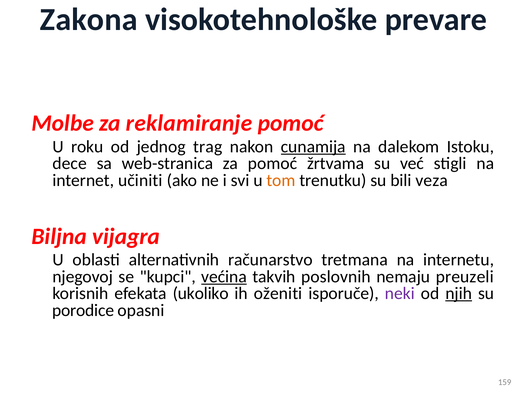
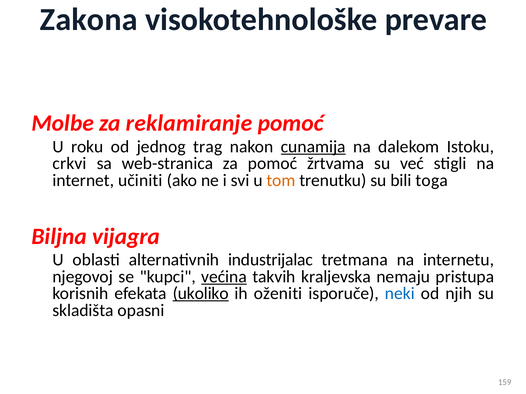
dece: dece -> crkvi (70, 164)
veza: veza -> toga (432, 180)
računarstvo: računarstvo -> industrijalac (270, 260)
poslovnih: poslovnih -> kraljevska (336, 277)
preuzeli: preuzeli -> pristupa (465, 277)
ukoliko underline: none -> present (201, 294)
neki colour: purple -> blue (400, 294)
njih underline: present -> none (459, 294)
porodice: porodice -> skladišta (83, 311)
